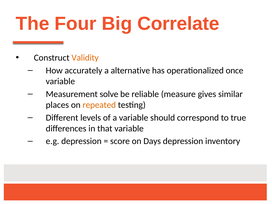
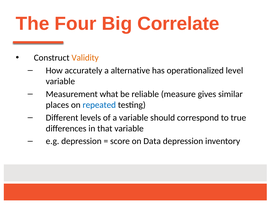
once: once -> level (234, 70)
solve: solve -> what (109, 94)
repeated colour: orange -> blue (99, 105)
Days: Days -> Data (152, 141)
